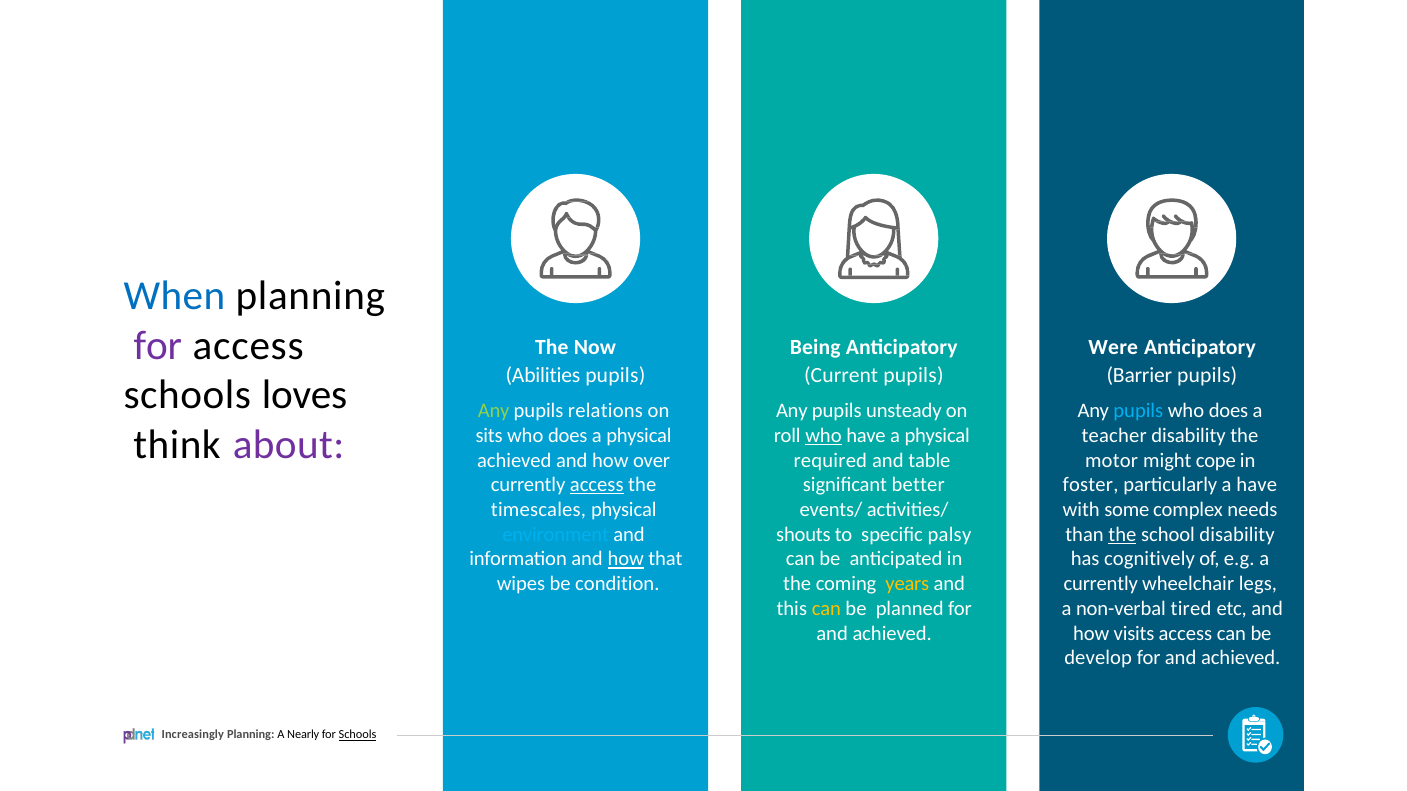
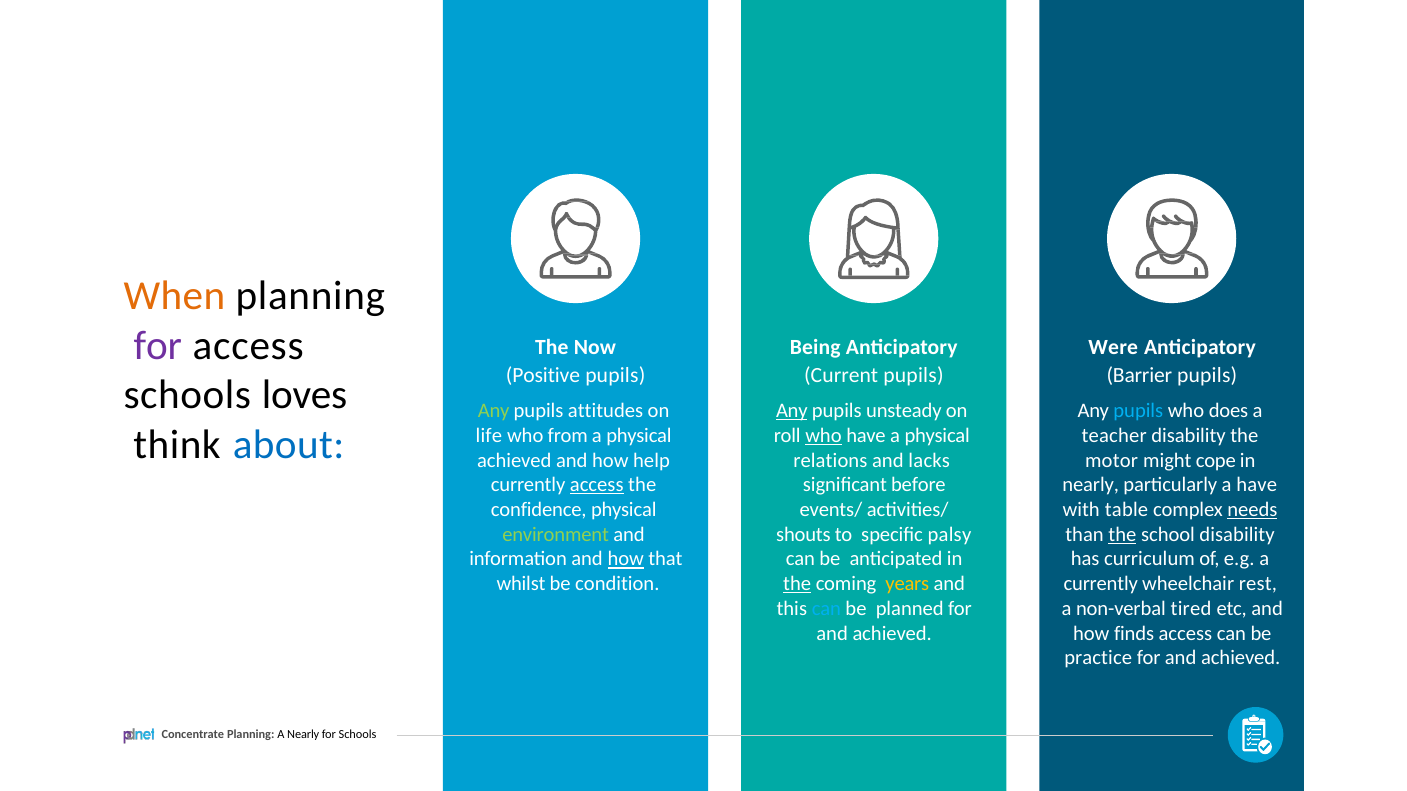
When colour: blue -> orange (174, 296)
Abilities: Abilities -> Positive (543, 375)
relations: relations -> attitudes (606, 411)
Any underline: none -> present (792, 411)
sits: sits -> life (489, 436)
does: does -> from (568, 436)
about colour: purple -> blue (289, 445)
over: over -> help (651, 460)
required: required -> relations (830, 460)
table: table -> lacks (929, 460)
better: better -> before (918, 485)
foster: foster -> nearly (1091, 485)
timescales: timescales -> confidence (539, 510)
some: some -> table (1127, 510)
needs underline: none -> present (1252, 510)
environment colour: light blue -> light green (556, 534)
cognitively: cognitively -> curriculum (1149, 559)
legs: legs -> rest (1258, 584)
wipes: wipes -> whilst (521, 584)
the underline: none -> present (797, 584)
can colour: yellow -> light blue (826, 609)
visits: visits -> finds (1134, 633)
develop: develop -> practice (1098, 658)
Increasingly: Increasingly -> Concentrate (193, 735)
Schools underline: present -> none (357, 735)
